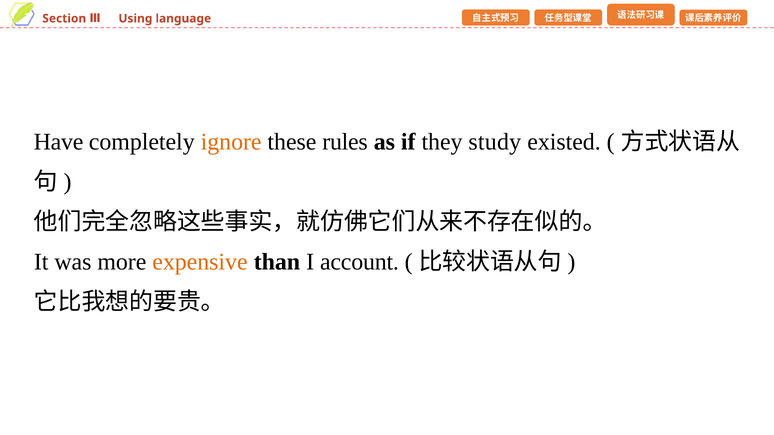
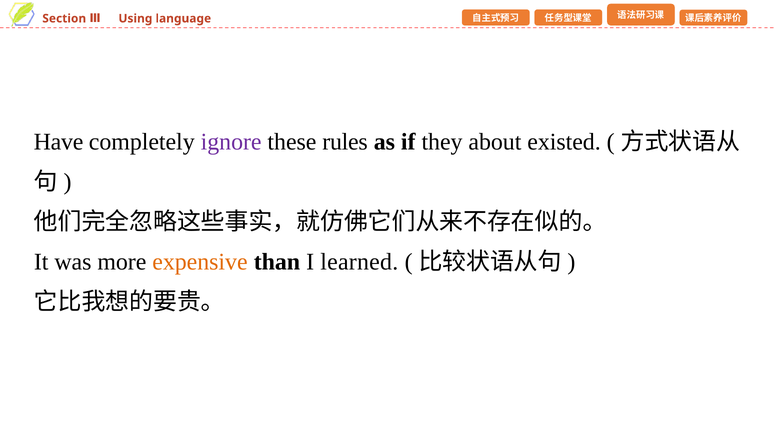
ignore colour: orange -> purple (231, 142)
study: study -> about (495, 142)
account: account -> learned (359, 262)
